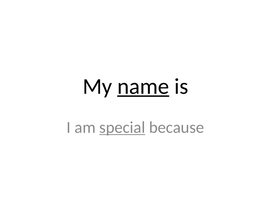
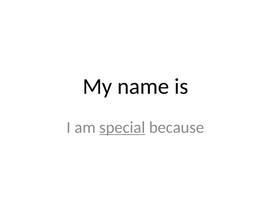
name underline: present -> none (143, 87)
